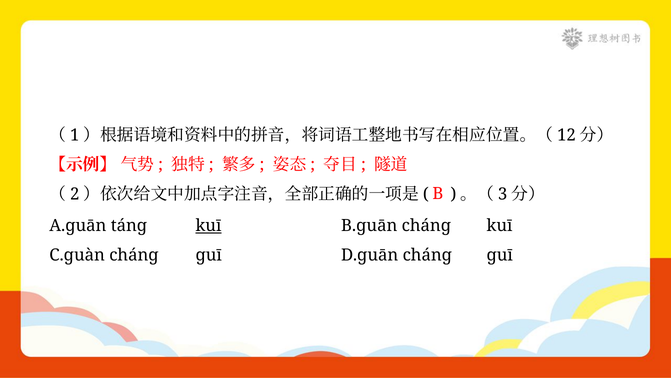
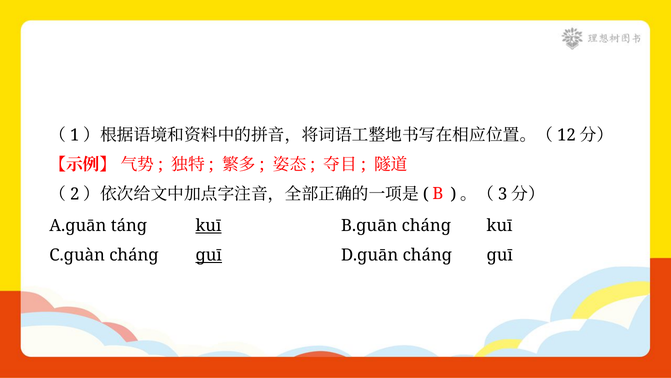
ɡuī underline: none -> present (209, 255)
